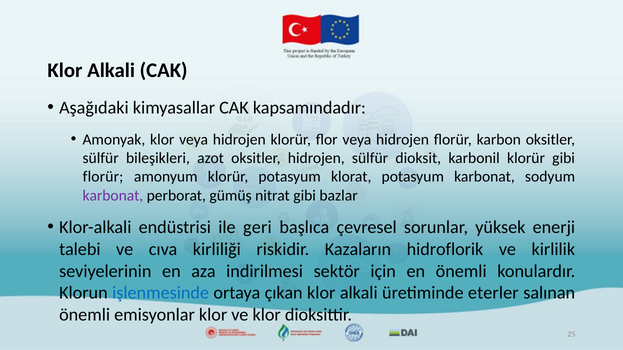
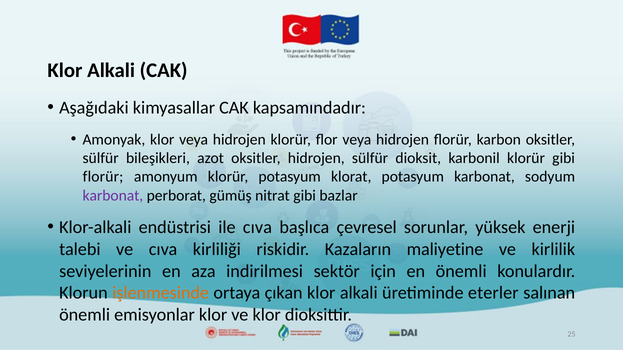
ile geri: geri -> cıva (257, 228)
hidroflorik: hidroflorik -> maliyetine (445, 250)
işlenmesinde colour: blue -> orange (161, 293)
